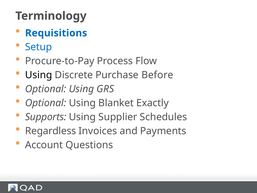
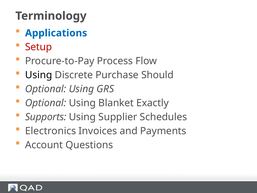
Requisitions: Requisitions -> Applications (56, 33)
Setup colour: blue -> red (39, 47)
Before: Before -> Should (157, 75)
Regardless: Regardless -> Electronics (51, 131)
